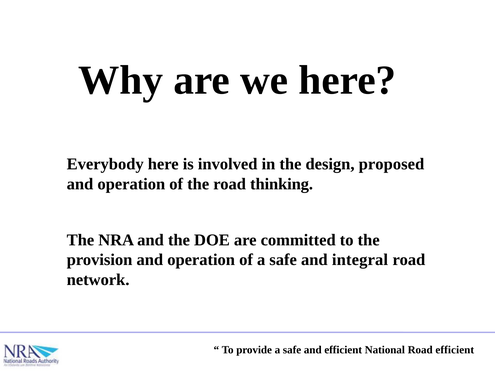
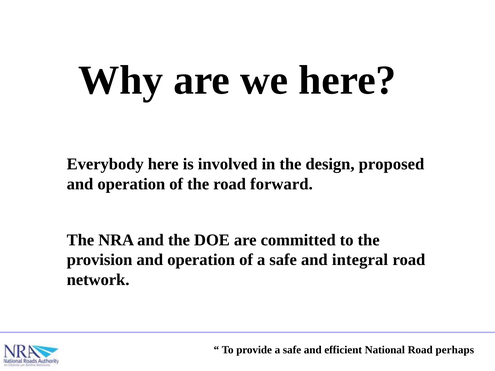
thinking: thinking -> forward (281, 184)
Road efficient: efficient -> perhaps (455, 350)
